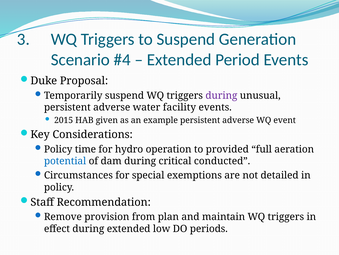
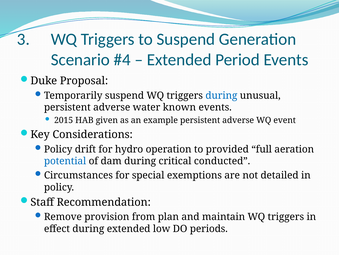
during colour: purple -> blue (221, 95)
facility: facility -> known (179, 107)
time: time -> drift (85, 149)
